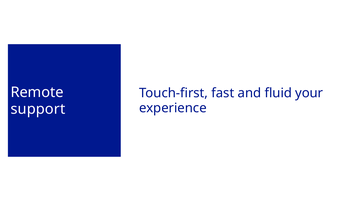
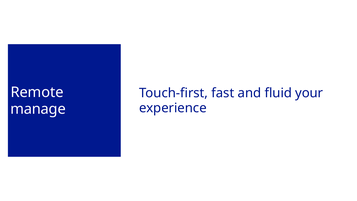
support: support -> manage (38, 109)
